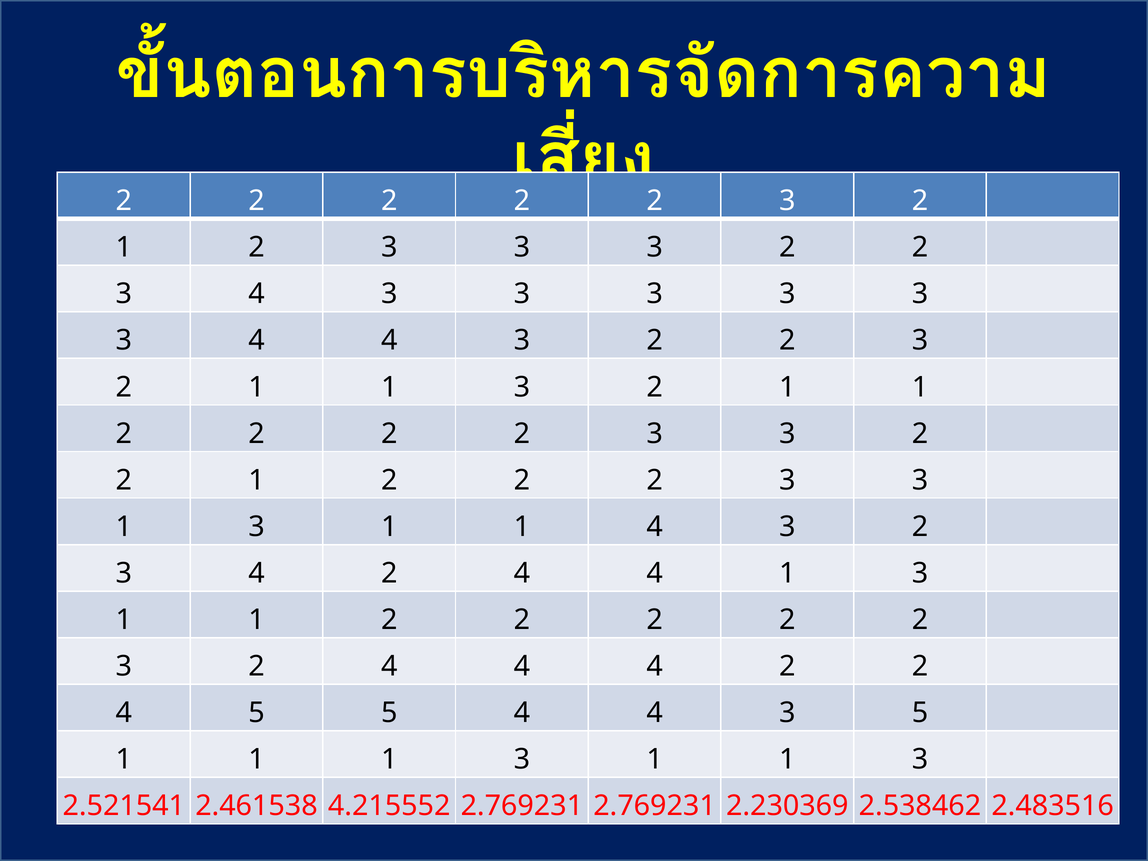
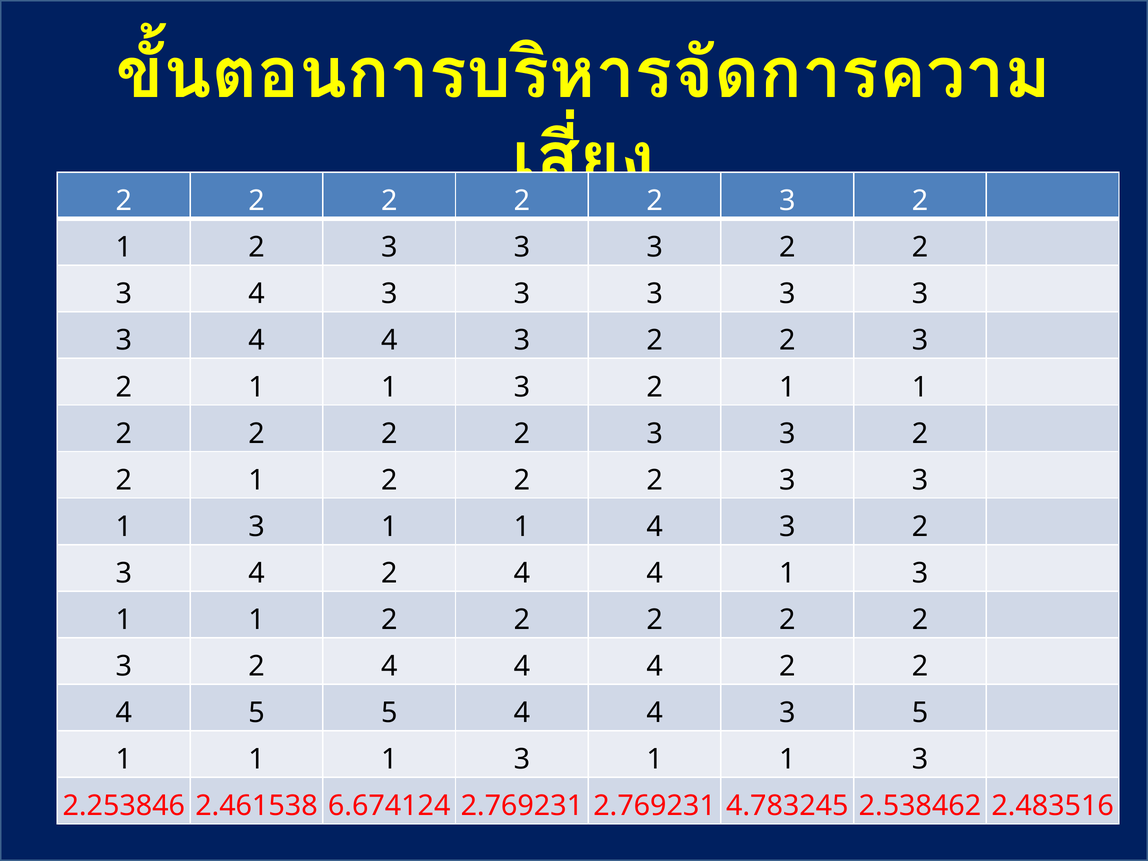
2.521541: 2.521541 -> 2.253846 (124, 806)
4.215552: 4.215552 -> 6.674124 (389, 806)
2.230369: 2.230369 -> 4.783245 (787, 806)
